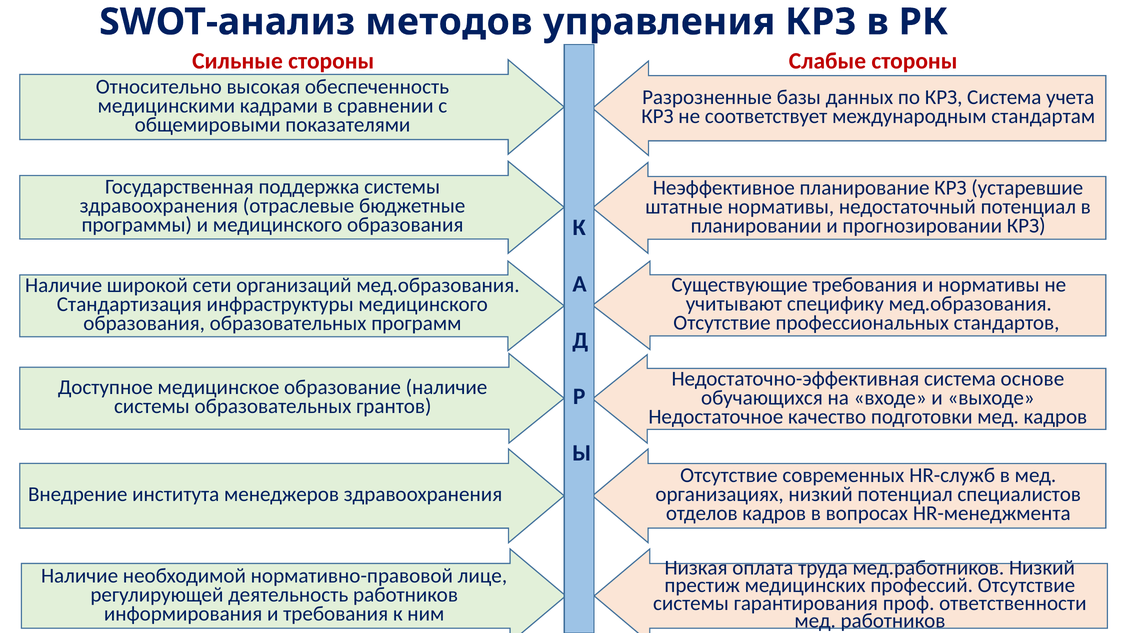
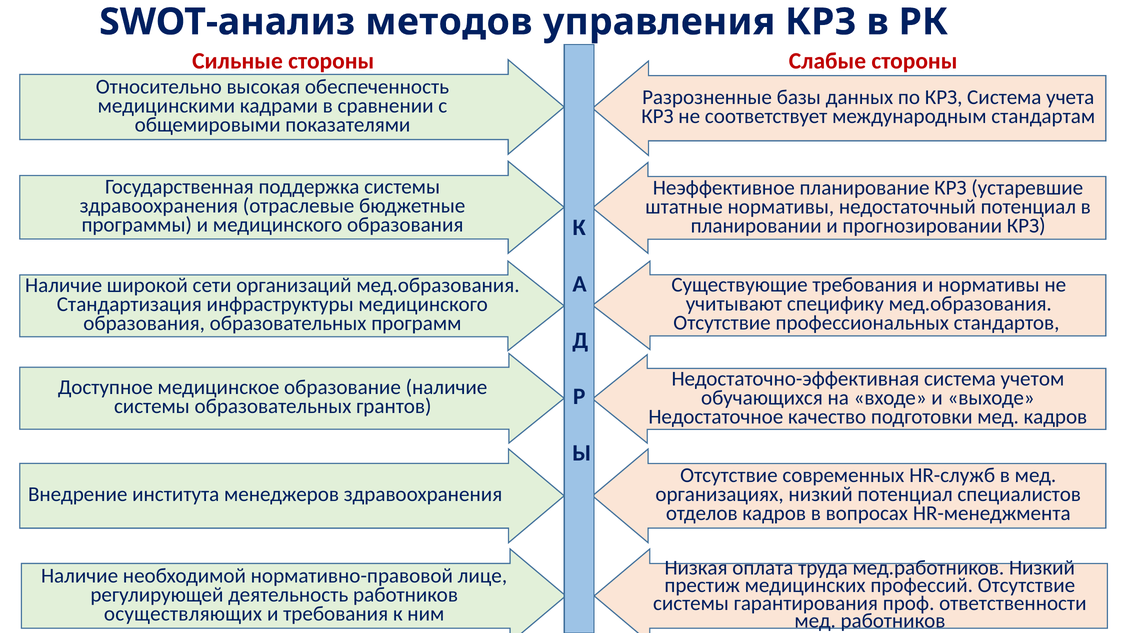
основе: основе -> учетом (1032, 378)
информирования: информирования -> осуществляющих (183, 613)
